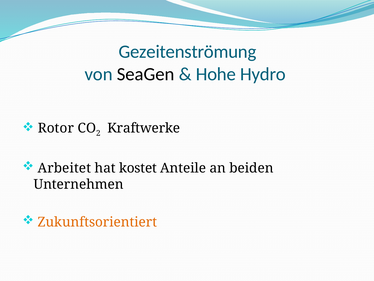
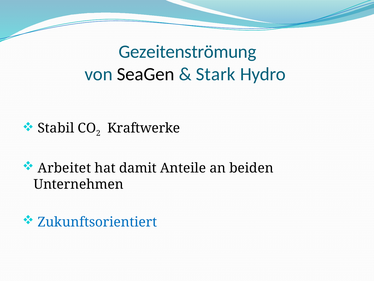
Hohe: Hohe -> Stark (216, 74)
Rotor: Rotor -> Stabil (56, 128)
kostet: kostet -> damit (138, 168)
Zukunftsorientiert colour: orange -> blue (97, 222)
